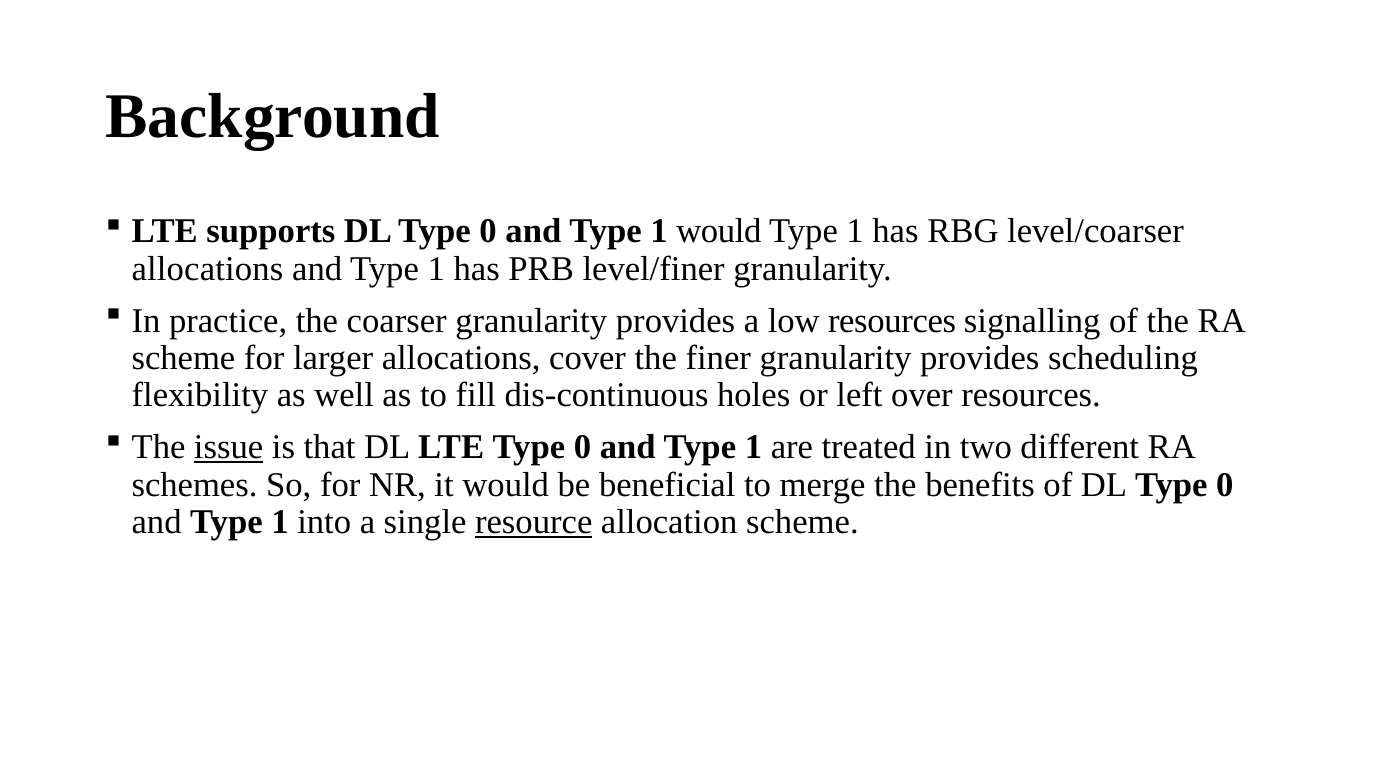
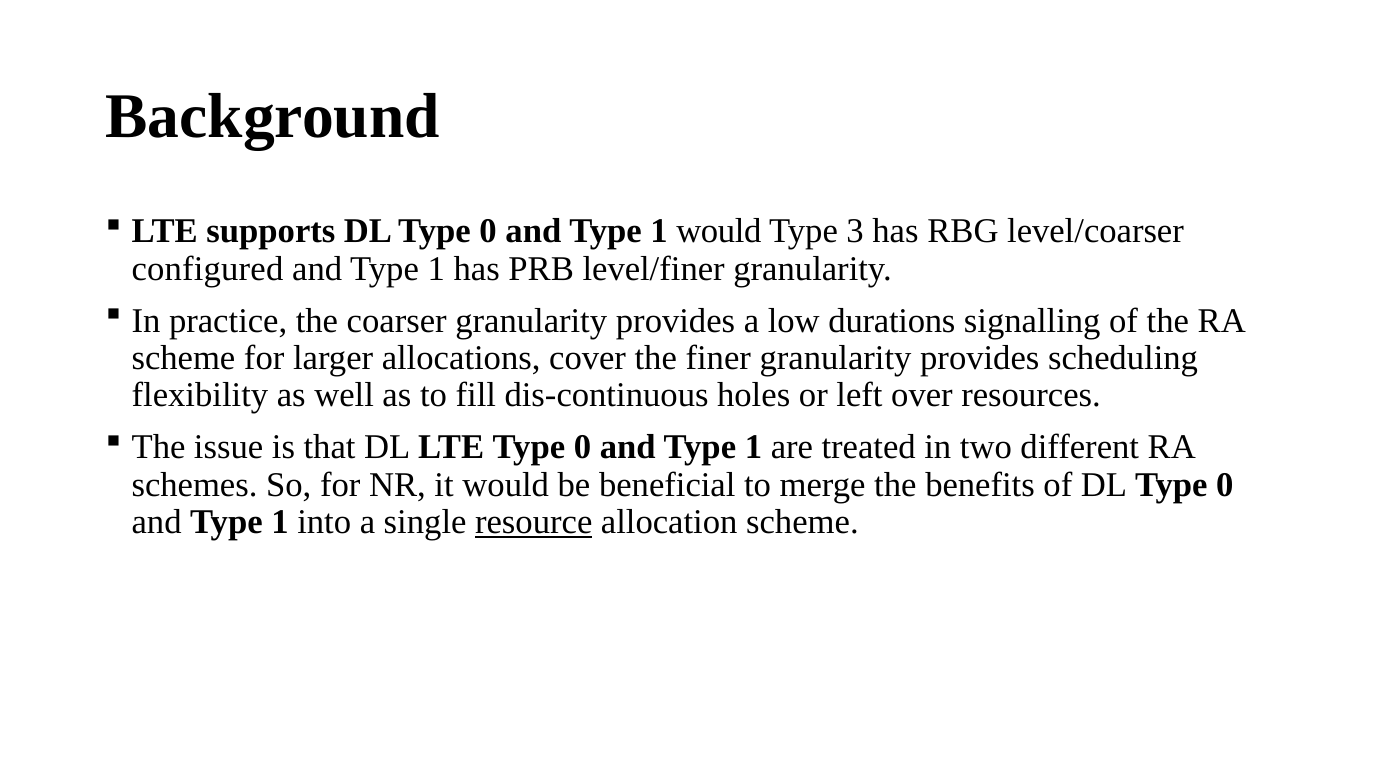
1: 1 -> 3 (855, 231)
allocations: allocations -> configured (207, 269)
low resources: resources -> durations (892, 321)
issue underline: present -> none (229, 447)
